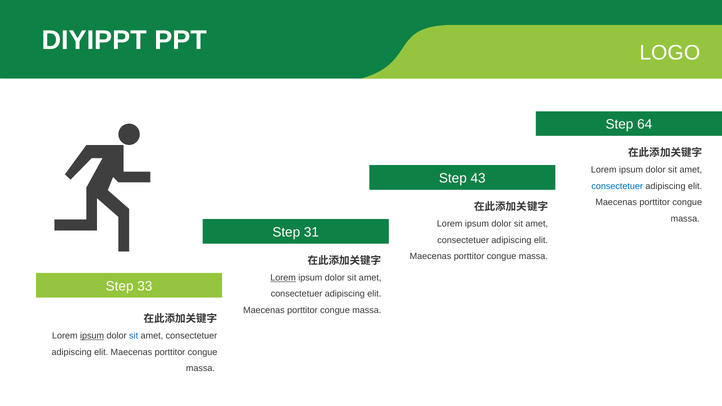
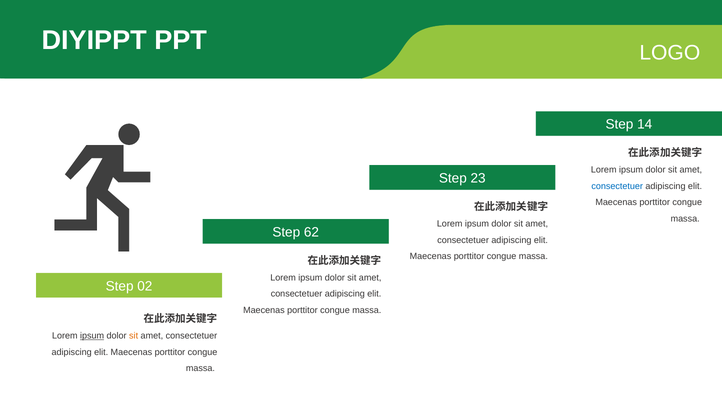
64: 64 -> 14 (645, 125)
43: 43 -> 23 (478, 178)
31: 31 -> 62 (311, 232)
Lorem underline: present -> none (283, 278)
33: 33 -> 02 (145, 286)
sit colour: blue -> orange (134, 336)
